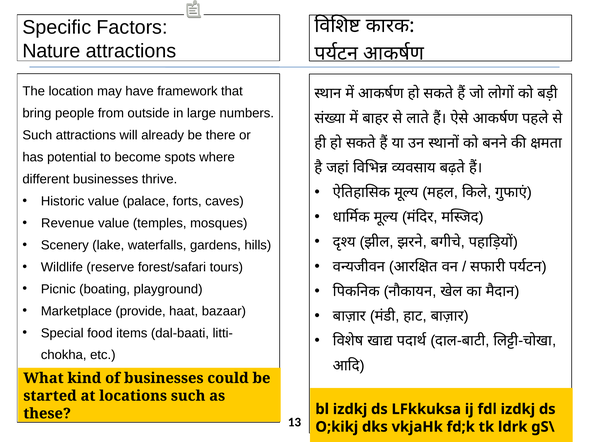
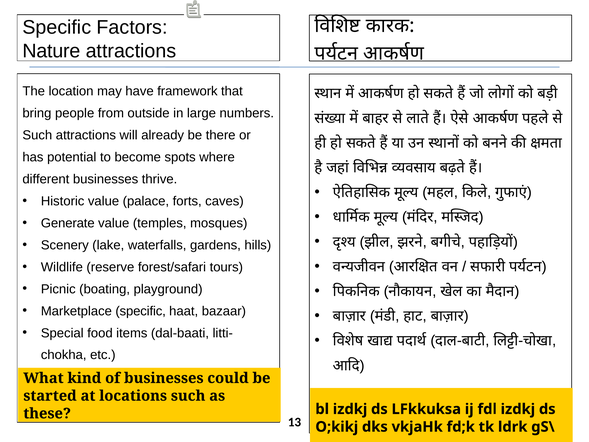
Revenue: Revenue -> Generate (68, 223)
Marketplace provide: provide -> specific (141, 311)
